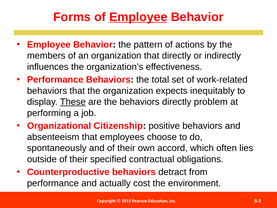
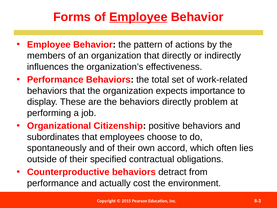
inequitably: inequitably -> importance (213, 91)
These underline: present -> none (73, 102)
absenteeism: absenteeism -> subordinates (53, 137)
